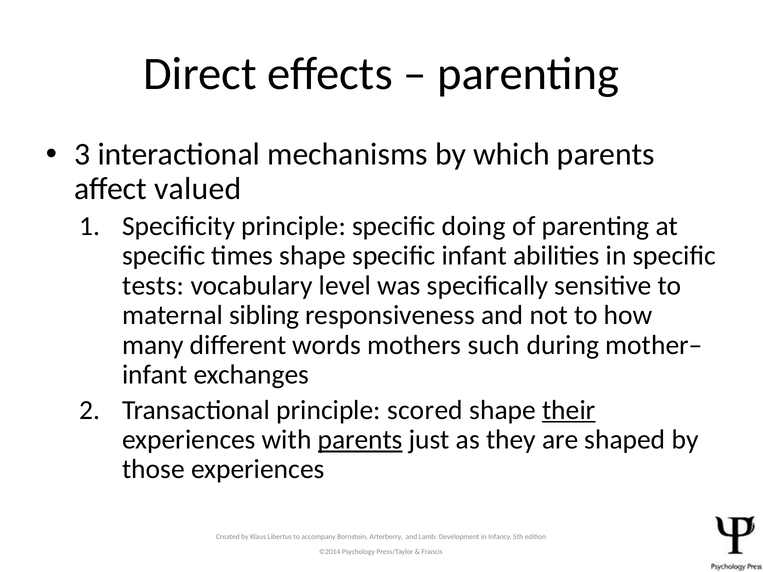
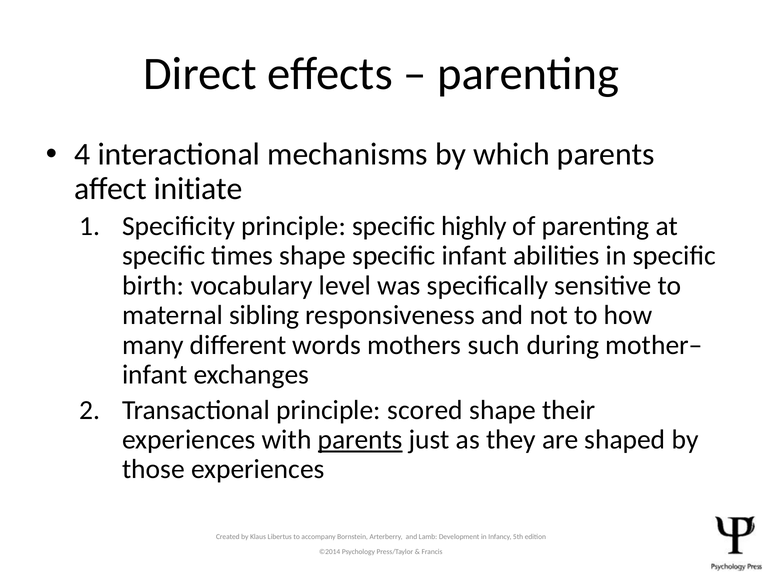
3: 3 -> 4 (82, 154)
valued: valued -> initiate (198, 189)
doing: doing -> highly (474, 226)
tests: tests -> birth (153, 286)
their underline: present -> none (569, 410)
